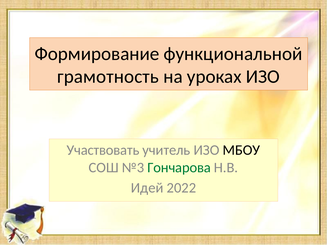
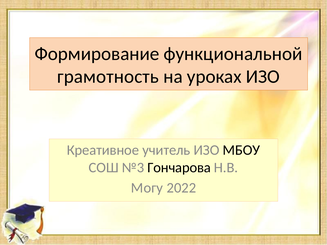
Участвовать: Участвовать -> Креативное (103, 150)
Гончарова colour: green -> black (179, 168)
Идей: Идей -> Могу (147, 188)
